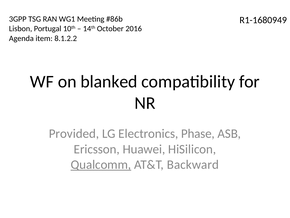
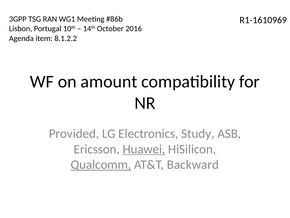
R1-1680949: R1-1680949 -> R1-1610969 (263, 20)
blanked: blanked -> amount (109, 81)
Phase: Phase -> Study (198, 133)
Huawei underline: none -> present (144, 149)
